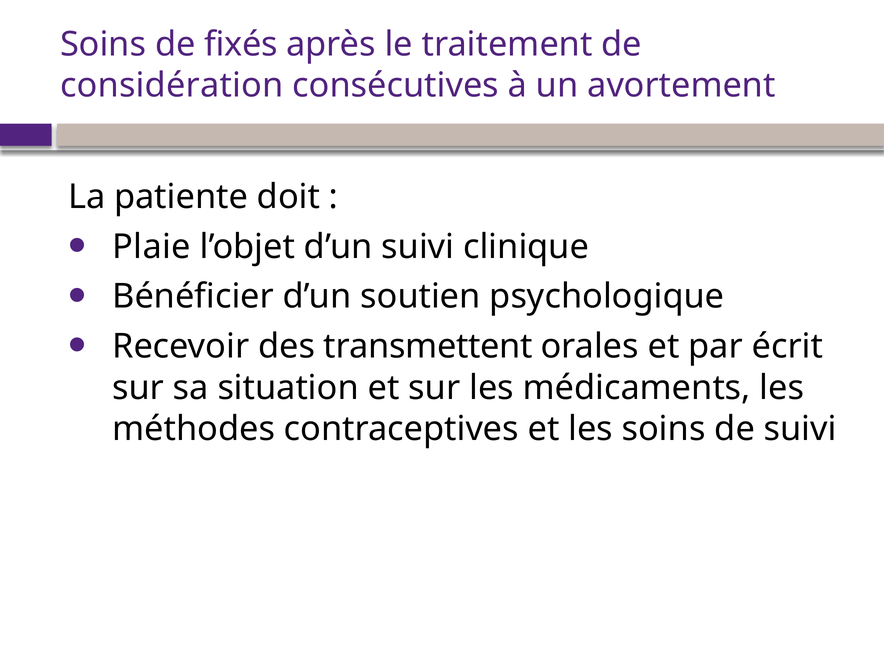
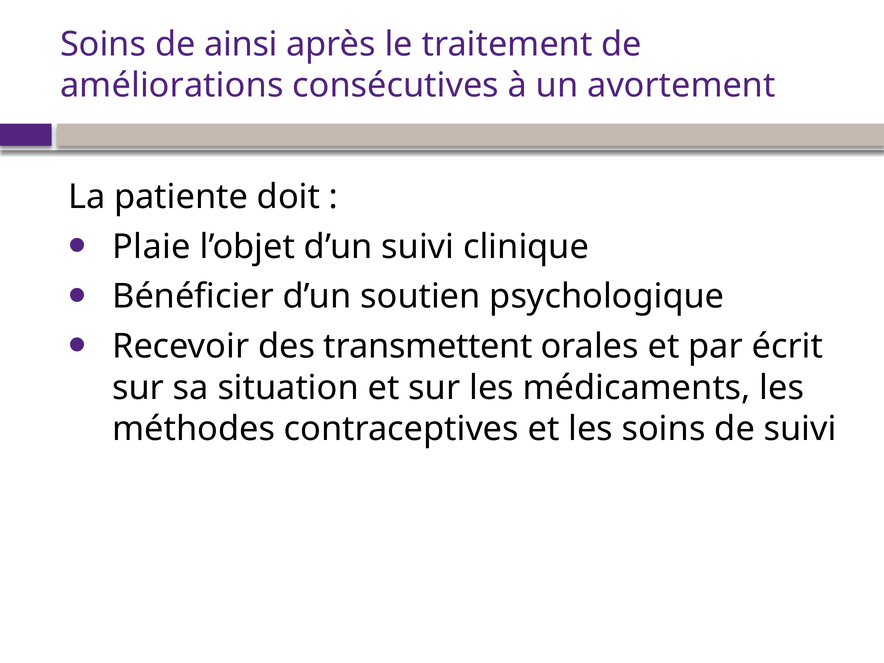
fixés: fixés -> ainsi (241, 44)
considération: considération -> améliorations (172, 86)
